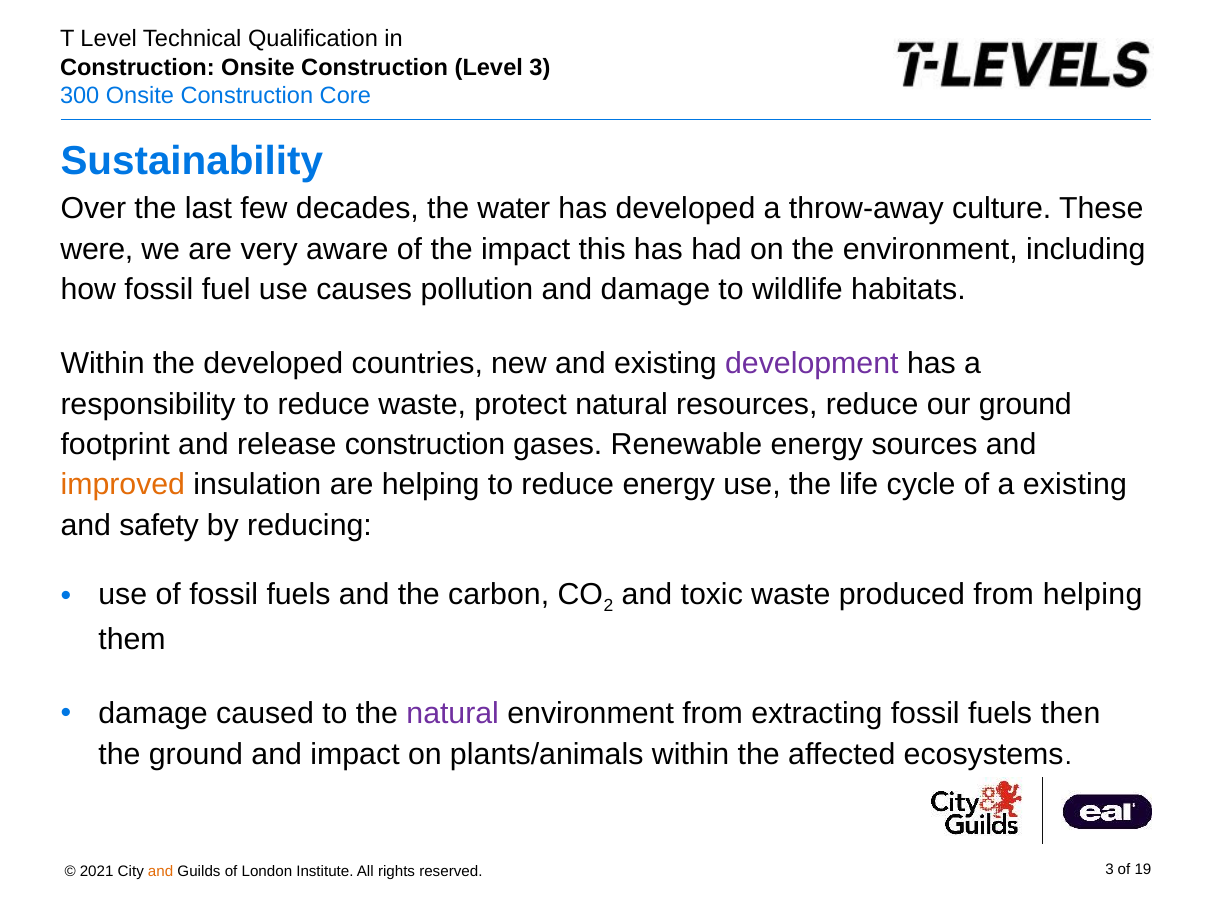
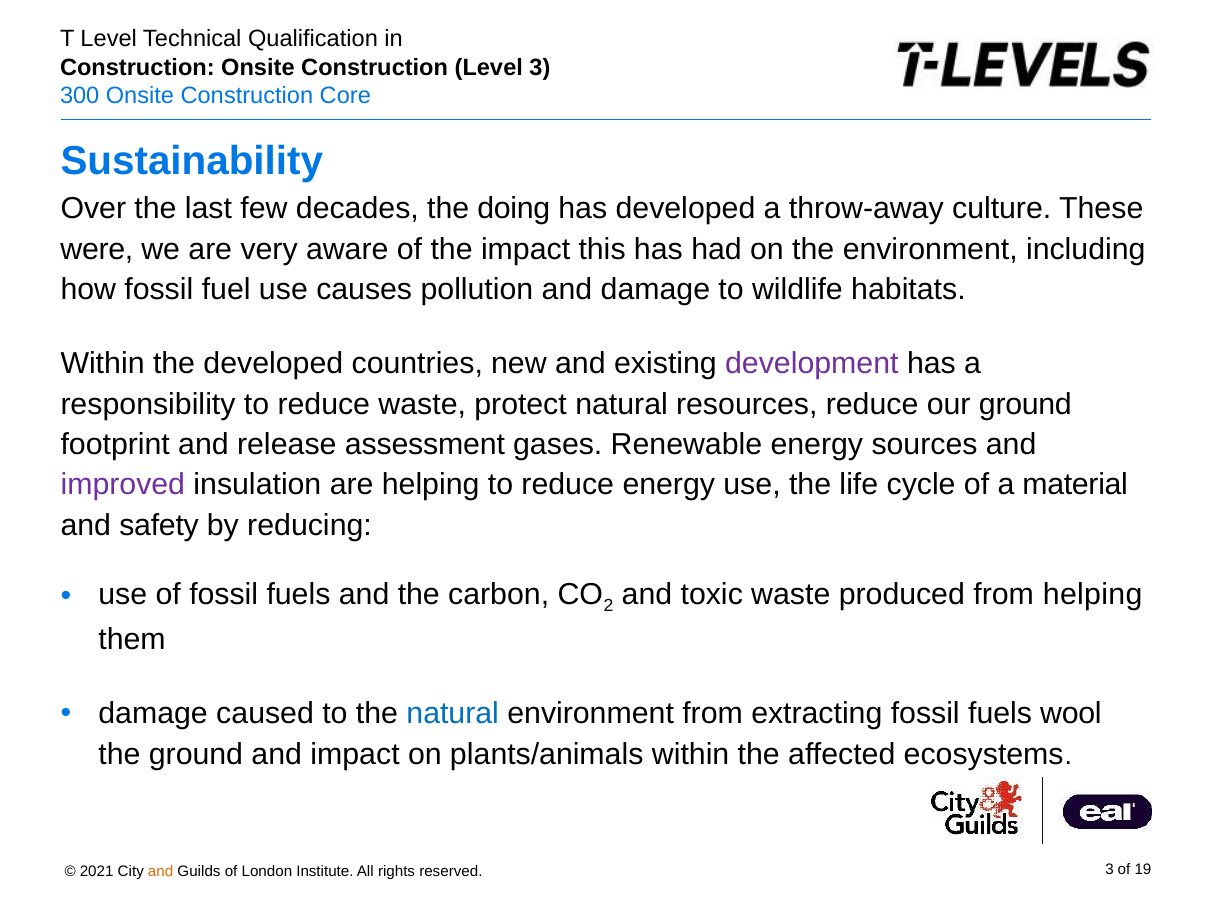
water: water -> doing (514, 209)
release construction: construction -> assessment (425, 444)
improved colour: orange -> purple (123, 485)
a existing: existing -> material (1075, 485)
natural colour: purple -> blue (453, 714)
then: then -> wool (1071, 714)
